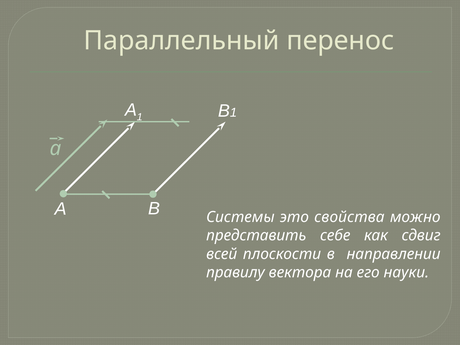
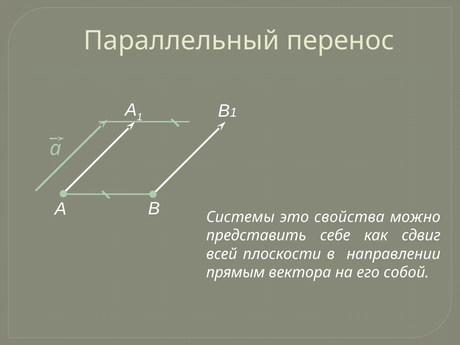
правилу: правилу -> прямым (236, 272)
науки: науки -> собой (406, 272)
